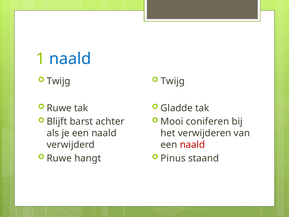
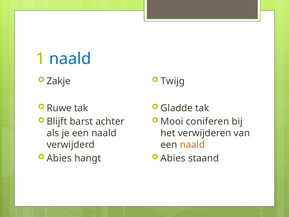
Twijg: Twijg -> Zakje (59, 81)
naald colour: red -> orange (192, 145)
Ruwe: Ruwe -> Abies (59, 158)
Pinus: Pinus -> Abies (173, 158)
